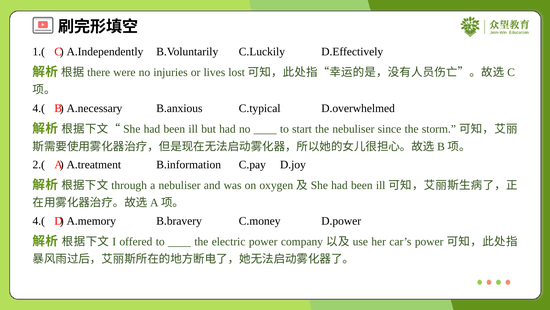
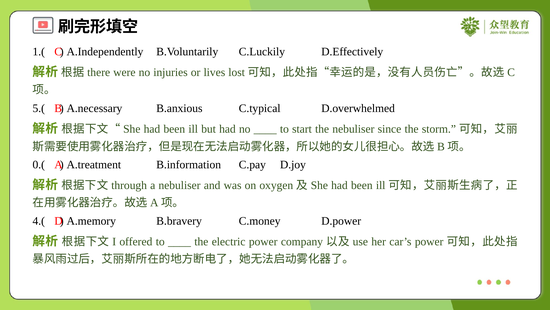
4.(: 4.( -> 5.( (39, 108)
2.(: 2.( -> 0.( (39, 164)
